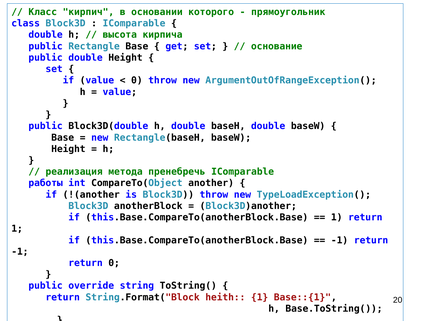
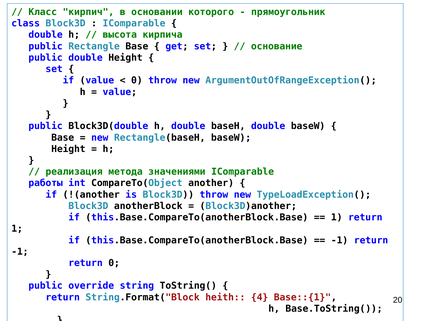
пренебречь: пренебречь -> значениями (177, 172)
heith 1: 1 -> 4 (260, 297)
